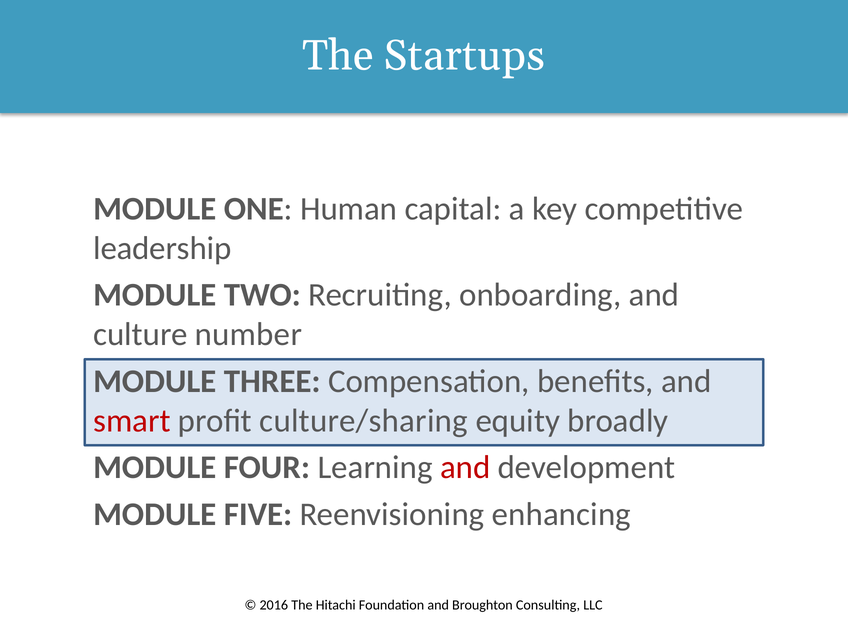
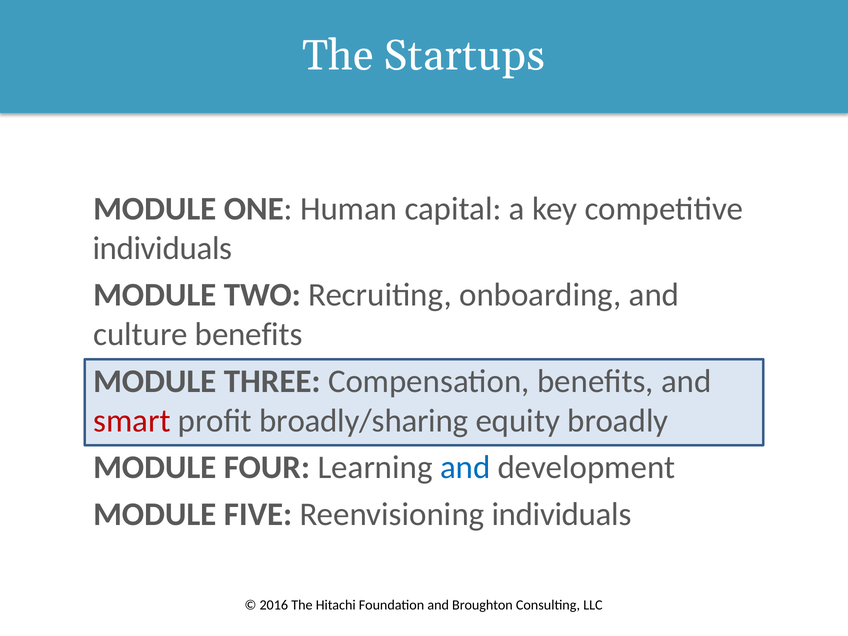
leadership: leadership -> individuals (162, 248)
culture number: number -> benefits (249, 335)
culture/sharing: culture/sharing -> broadly/sharing (364, 421)
and colour: red -> blue (465, 467)
Reenvisioning enhancing: enhancing -> individuals (562, 514)
